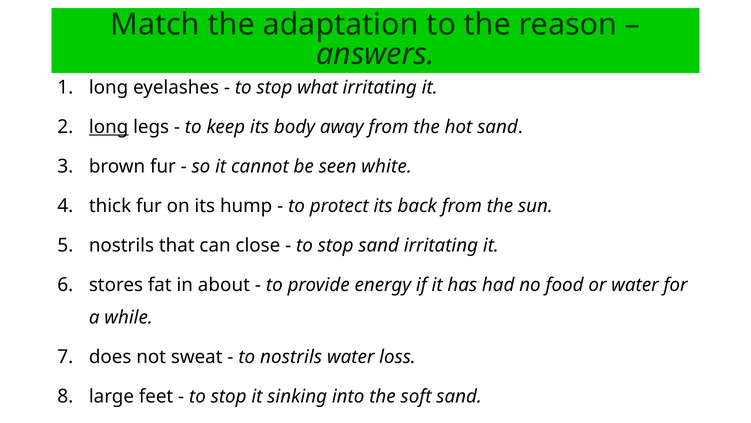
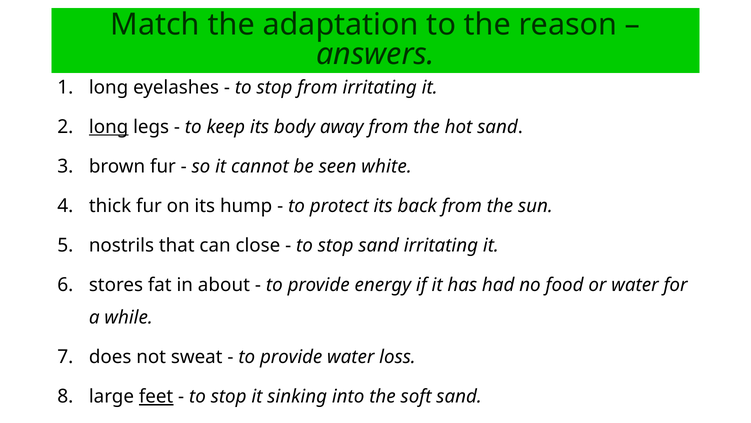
stop what: what -> from (318, 87)
nostrils: nostrils -> provide (291, 357)
feet underline: none -> present (156, 396)
